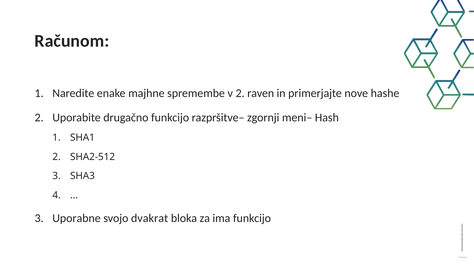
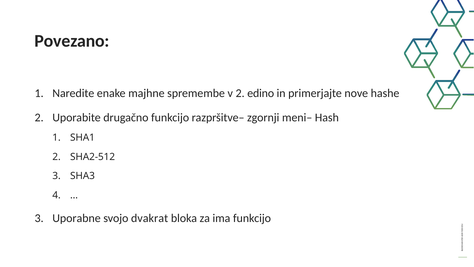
Računom: Računom -> Povezano (72, 41)
raven: raven -> edino (261, 93)
